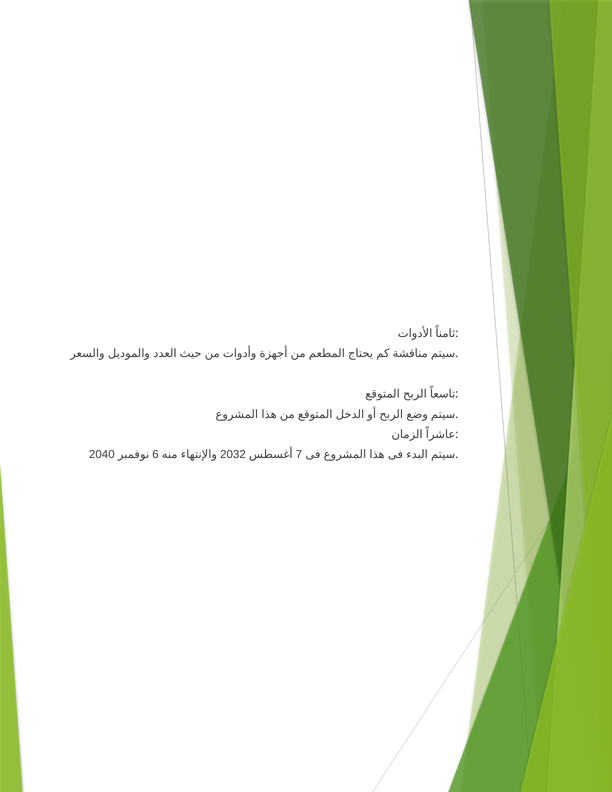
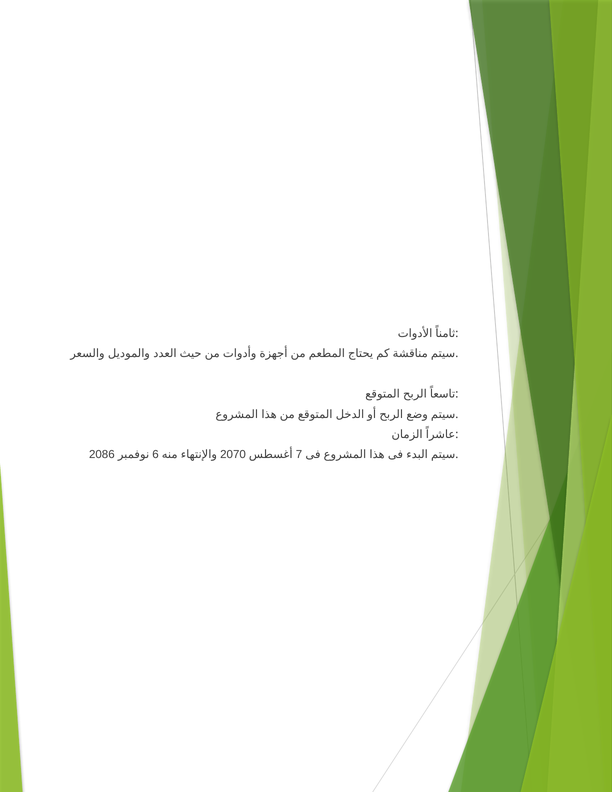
2040: 2040 -> 2086 (102, 455)
2032: 2032 -> 2070 (233, 455)
